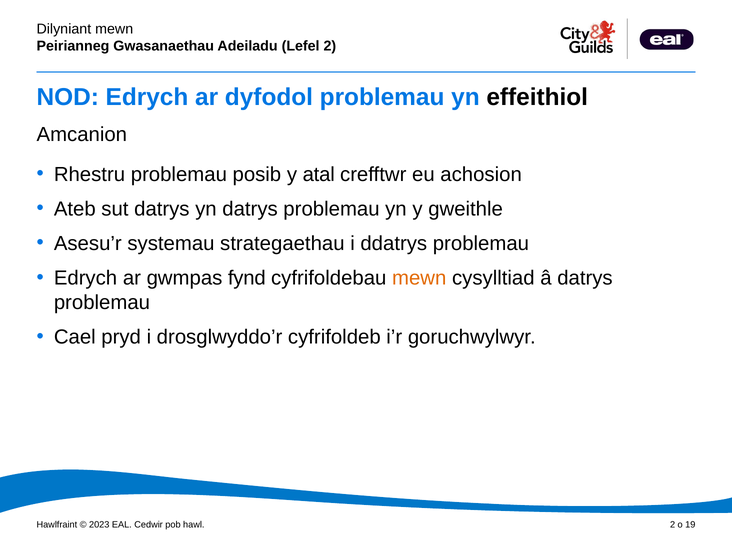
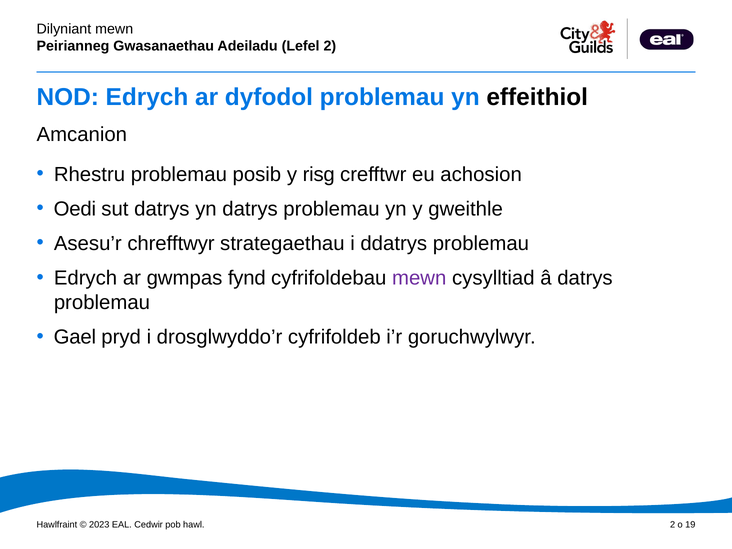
atal: atal -> risg (319, 174)
Ateb: Ateb -> Oedi (75, 209)
systemau: systemau -> chrefftwyr (171, 243)
mewn colour: orange -> purple (419, 278)
Cael: Cael -> Gael (75, 337)
